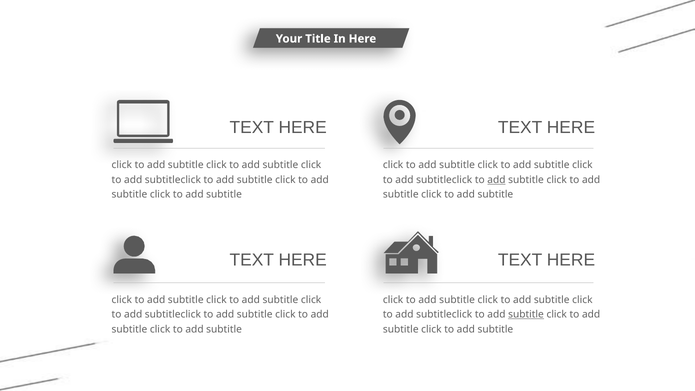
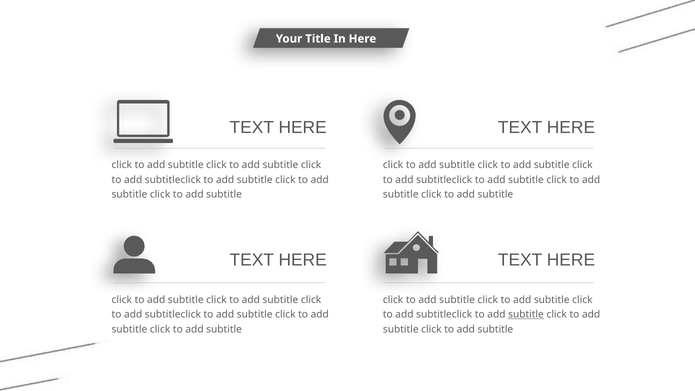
add underline: present -> none (496, 180)
